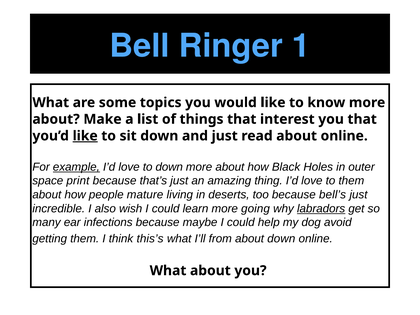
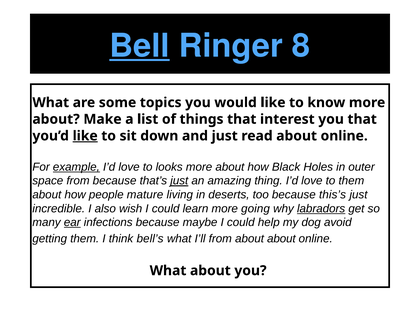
Bell underline: none -> present (140, 46)
1: 1 -> 8 (301, 46)
to down: down -> looks (169, 167)
space print: print -> from (78, 181)
just underline: none -> present (179, 181)
bell’s: bell’s -> this’s (333, 195)
ear underline: none -> present (72, 222)
this’s: this’s -> bell’s (150, 239)
about down: down -> about (281, 239)
